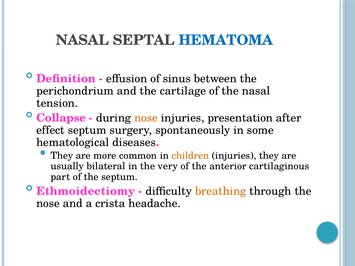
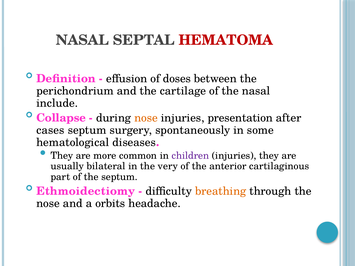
HEMATOMA colour: blue -> red (226, 40)
sinus: sinus -> doses (177, 79)
tension: tension -> include (57, 103)
effect: effect -> cases (50, 130)
children colour: orange -> purple (190, 156)
crista: crista -> orbits (110, 204)
